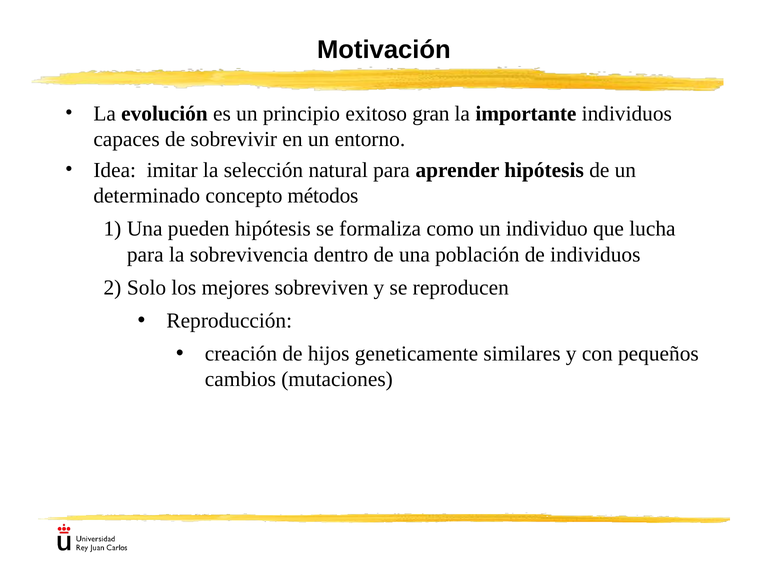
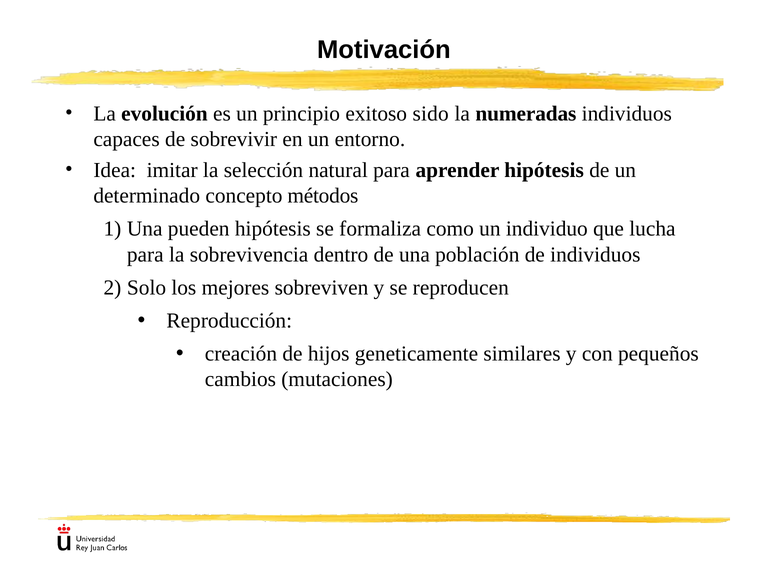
gran: gran -> sido (431, 114)
importante: importante -> numeradas (526, 114)
